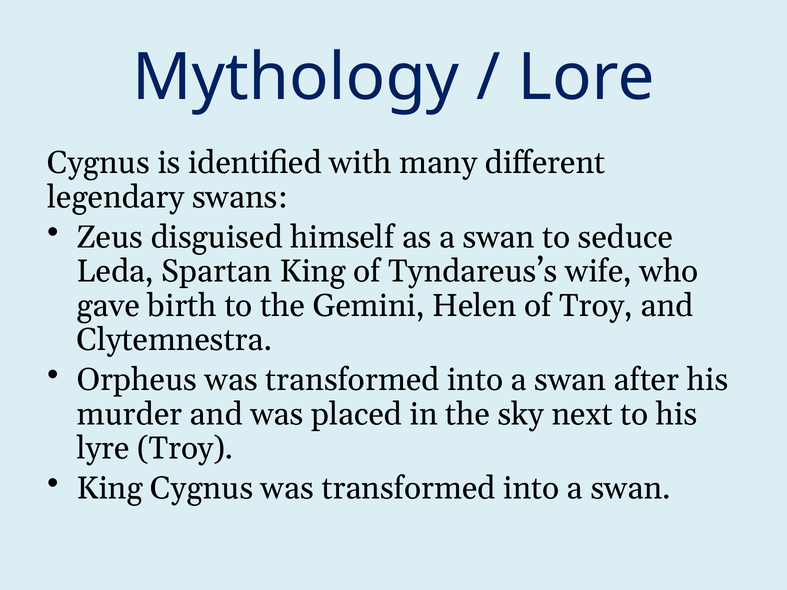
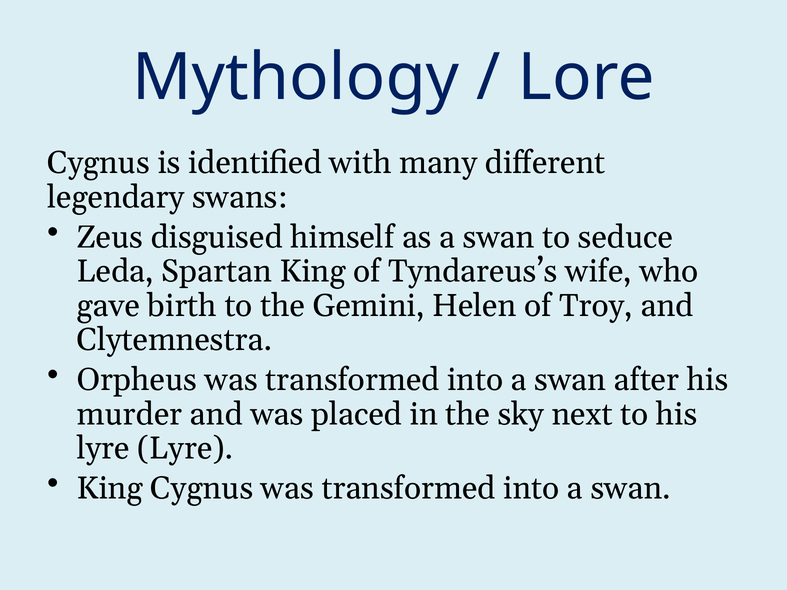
lyre Troy: Troy -> Lyre (185, 449)
